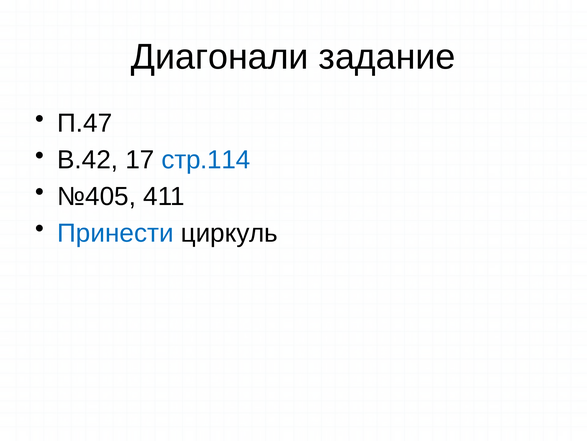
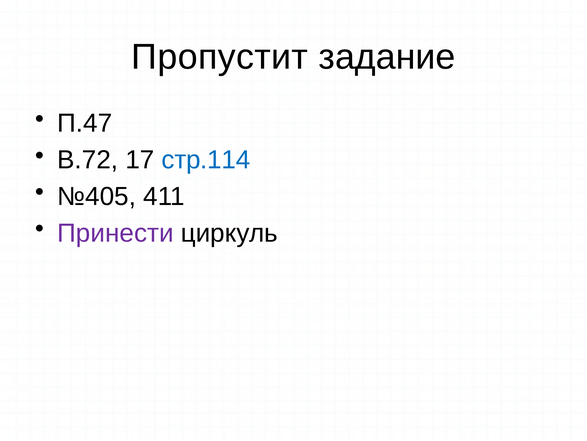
Диагонали: Диагонали -> Пропустит (220, 57)
В.42: В.42 -> В.72 (88, 160)
Принести colour: blue -> purple (115, 233)
